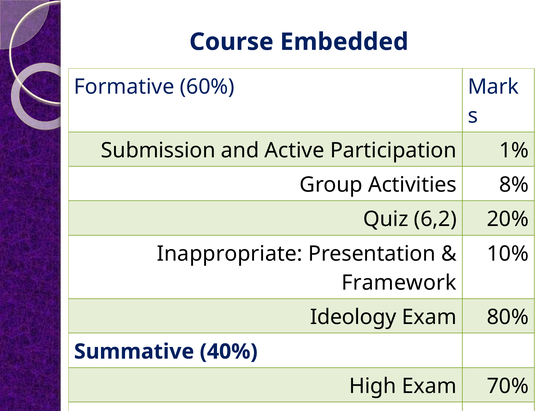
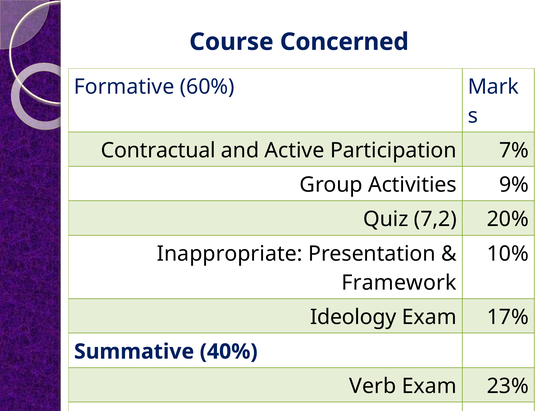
Embedded: Embedded -> Concerned (344, 42)
Submission: Submission -> Contractual (158, 150)
1%: 1% -> 7% (514, 150)
8%: 8% -> 9% (514, 185)
6,2: 6,2 -> 7,2 (435, 219)
80%: 80% -> 17% (508, 317)
High: High -> Verb (373, 386)
70%: 70% -> 23% (508, 386)
